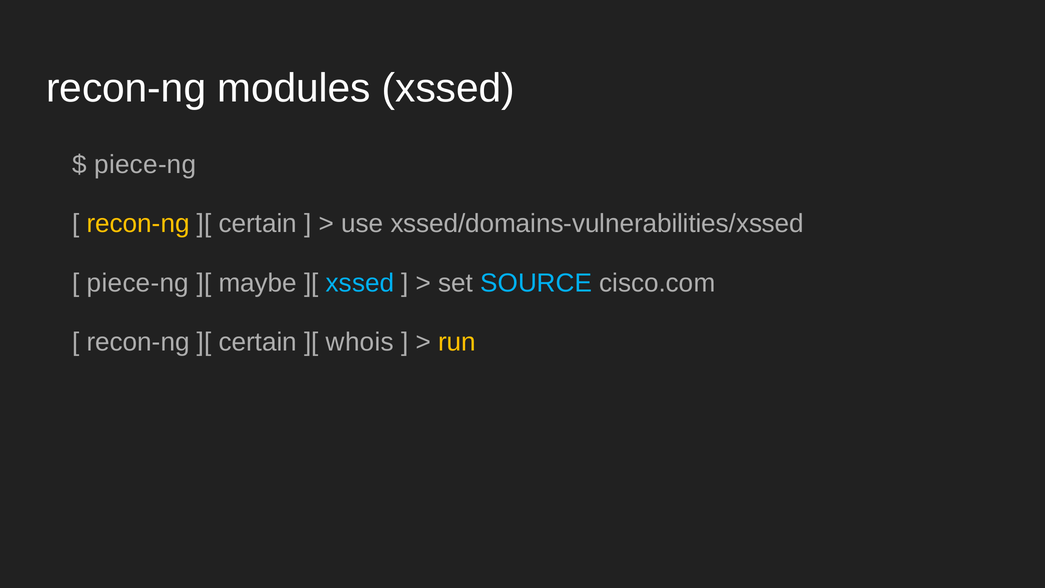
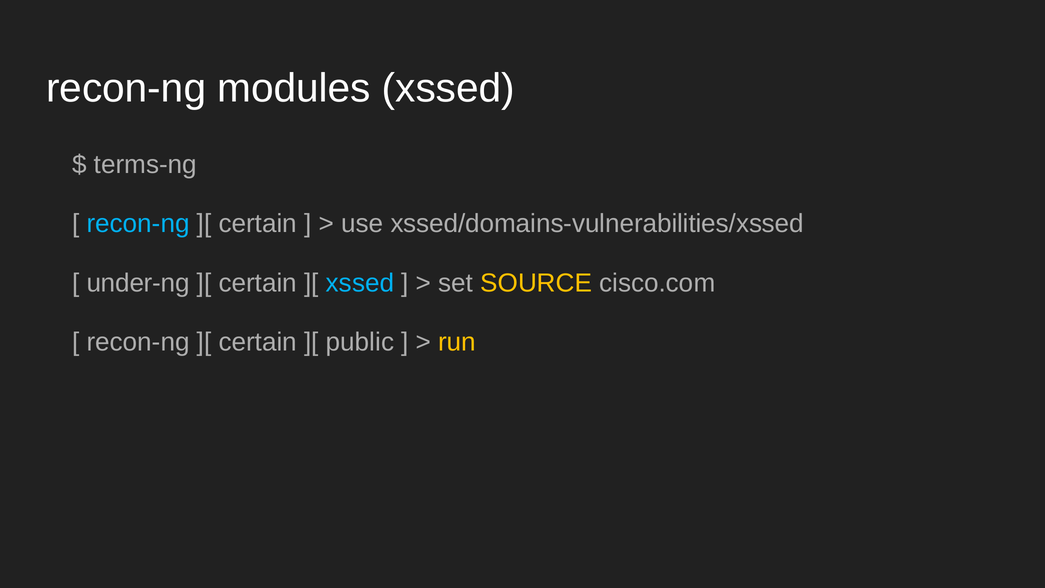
piece-ng: piece-ng -> terms-ng (145, 164)
recon-ng colour: yellow -> light blue (138, 224)
piece-ng: piece-ng -> under-ng (138, 283)
maybe: maybe -> certain (258, 283)
SOURCE colour: light blue -> yellow (536, 283)
whois: whois -> public (360, 342)
